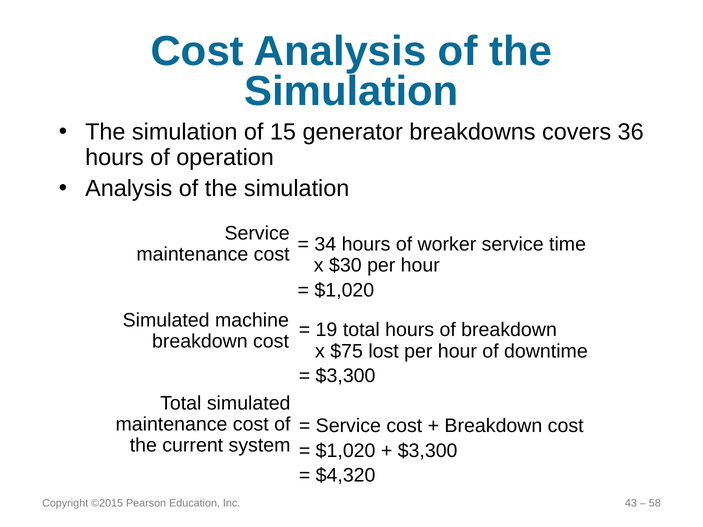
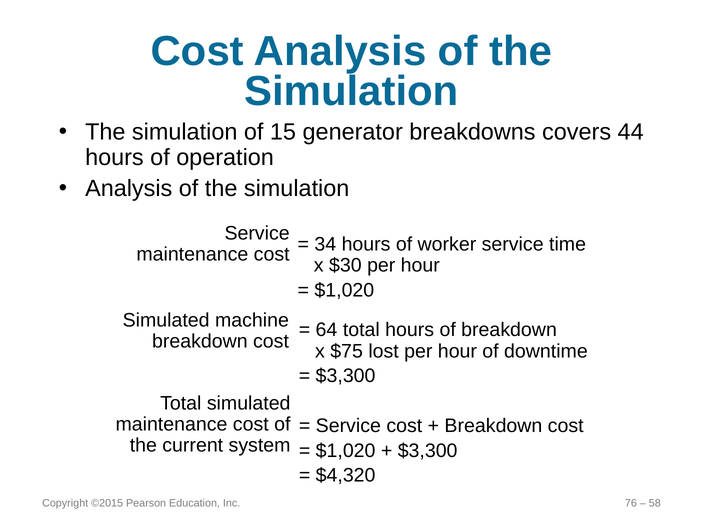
36: 36 -> 44 (631, 132)
19: 19 -> 64 (326, 330)
43: 43 -> 76 (631, 503)
